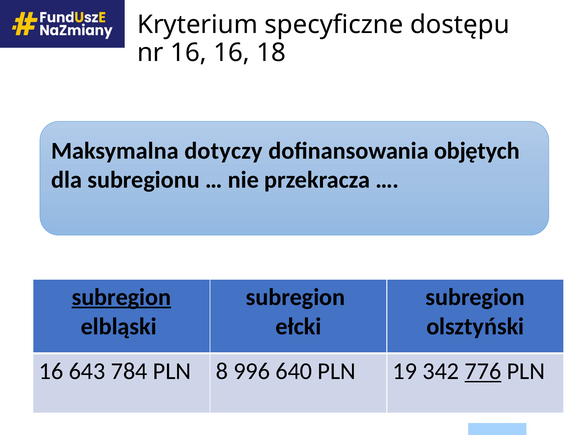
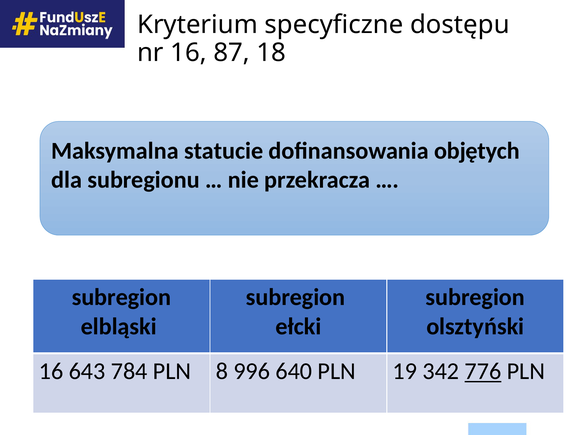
16 16: 16 -> 87 (232, 53)
dotyczy: dotyczy -> statucie (224, 151)
subregion underline: present -> none (121, 297)
